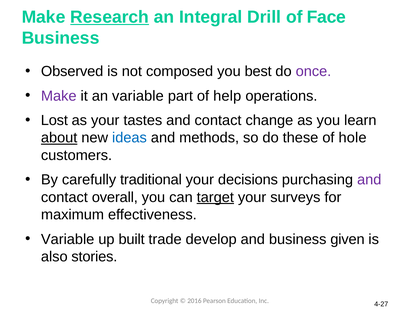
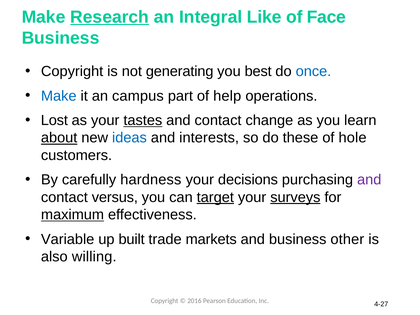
Drill: Drill -> Like (264, 17)
Observed: Observed -> Copyright (72, 71)
composed: composed -> generating (180, 71)
once colour: purple -> blue (313, 71)
Make colour: purple -> blue (59, 96)
an variable: variable -> campus (138, 96)
tastes underline: none -> present (143, 120)
methods: methods -> interests (209, 138)
traditional: traditional -> hardness (151, 180)
overall: overall -> versus (115, 197)
surveys underline: none -> present (295, 197)
maximum underline: none -> present (73, 215)
develop: develop -> markets (211, 239)
given: given -> other (347, 239)
stories: stories -> willing (94, 257)
